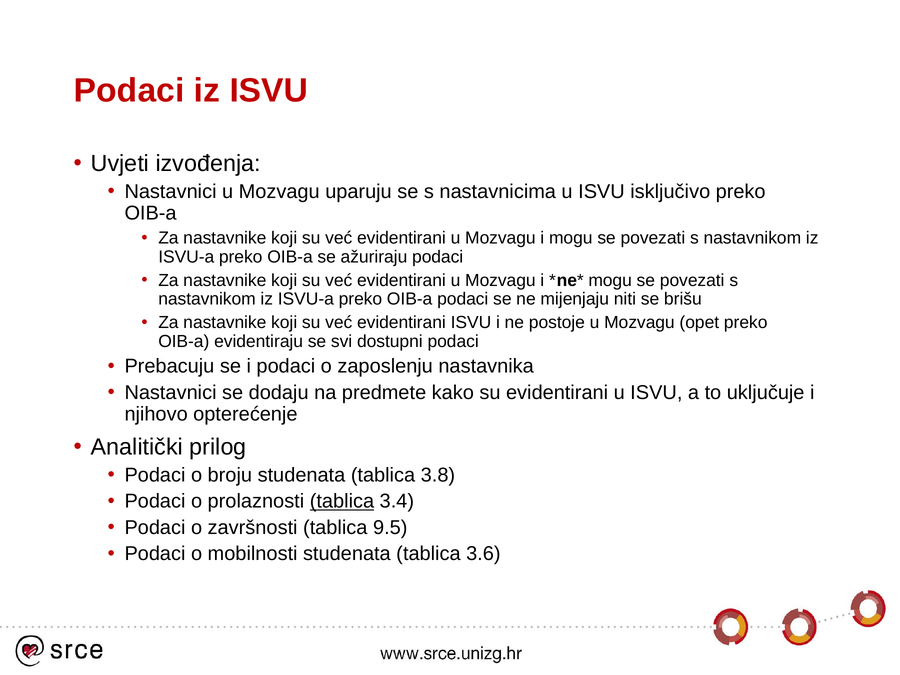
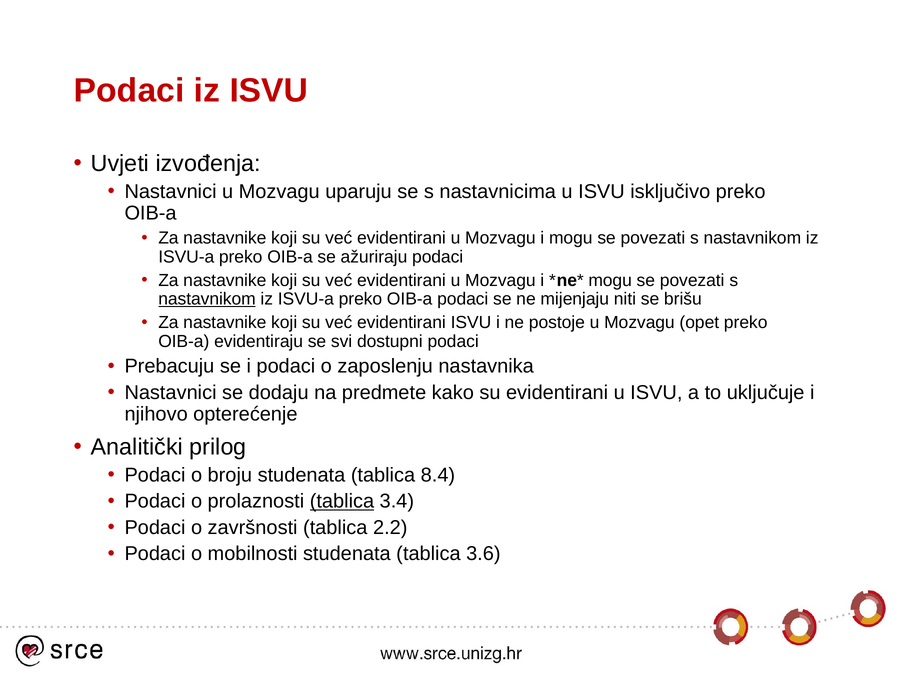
nastavnikom underline: none -> present (207, 299)
3.8: 3.8 -> 8.4 (438, 475)
9.5: 9.5 -> 2.2 (390, 528)
